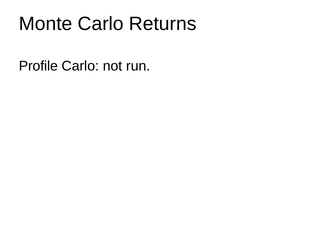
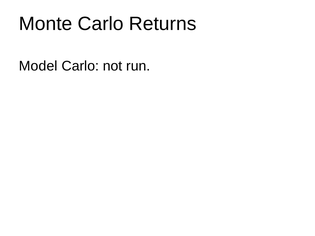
Profile: Profile -> Model (38, 66)
